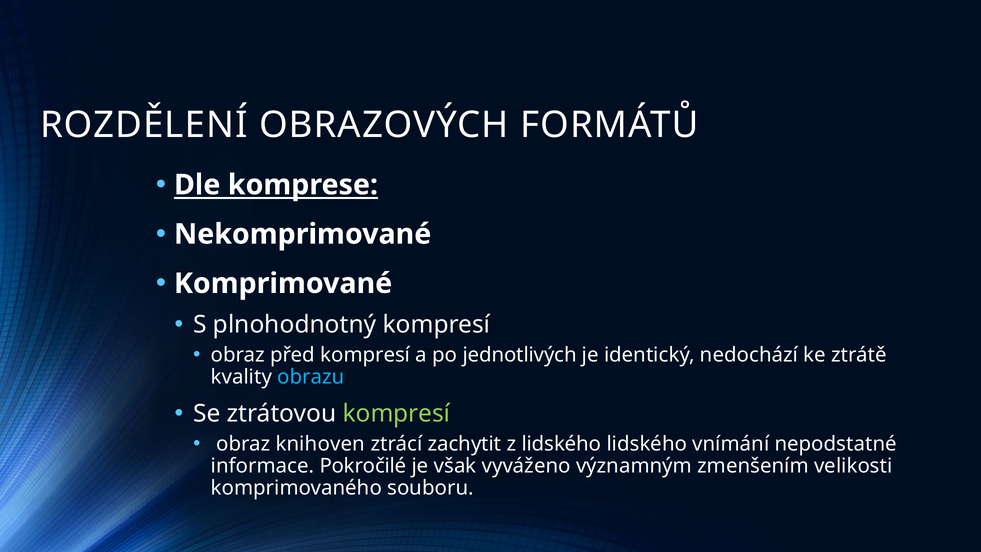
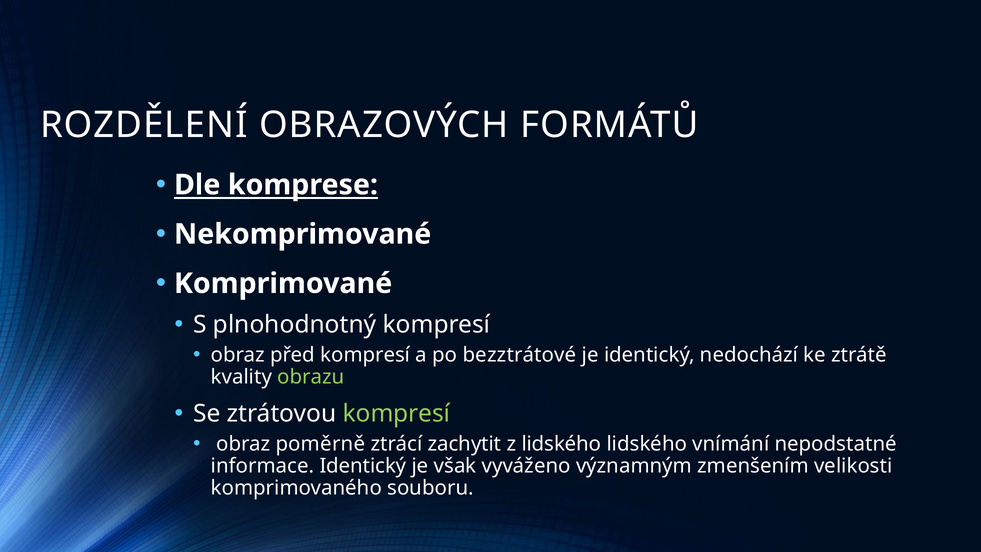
jednotlivých: jednotlivých -> bezztrátové (520, 355)
obrazu colour: light blue -> light green (311, 377)
knihoven: knihoven -> poměrně (320, 444)
informace Pokročilé: Pokročilé -> Identický (363, 466)
